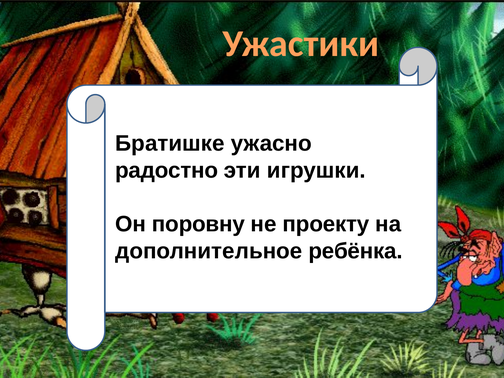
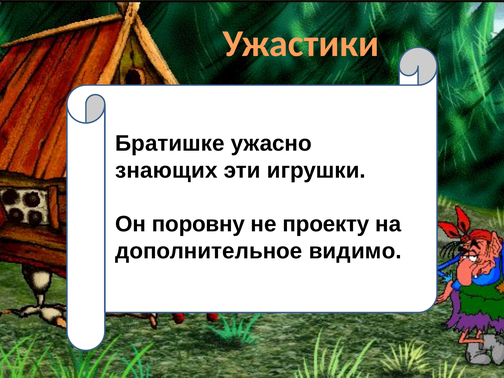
радостно: радостно -> знающих (166, 170)
ребёнка: ребёнка -> видимо (355, 251)
